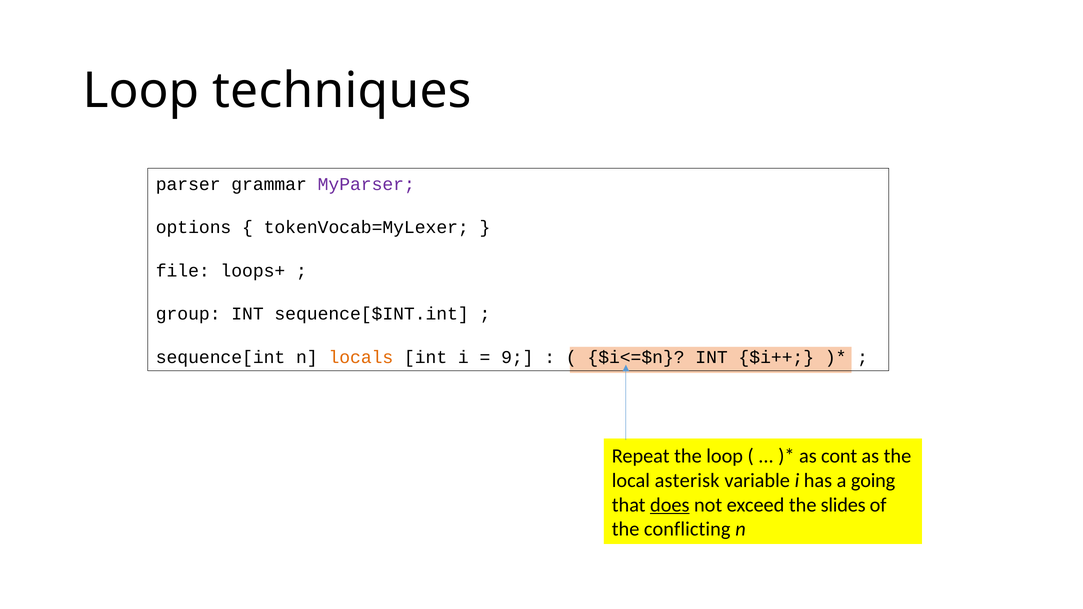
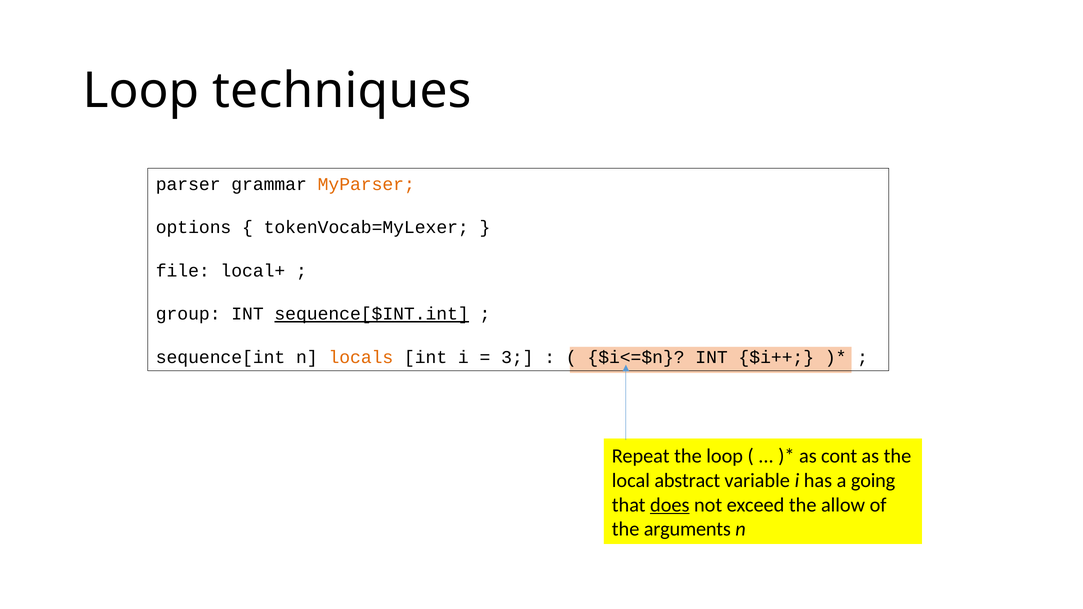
MyParser colour: purple -> orange (366, 184)
loops+: loops+ -> local+ (253, 271)
sequence[$INT.int underline: none -> present (372, 314)
9: 9 -> 3 (517, 357)
asterisk: asterisk -> abstract (687, 481)
slides: slides -> allow (843, 505)
conflicting: conflicting -> arguments (687, 529)
